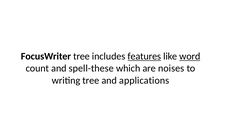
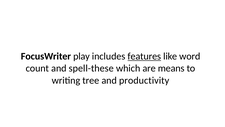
FocusWriter tree: tree -> play (82, 56)
word underline: present -> none (190, 56)
noises: noises -> means (171, 68)
applications: applications -> productivity (144, 80)
